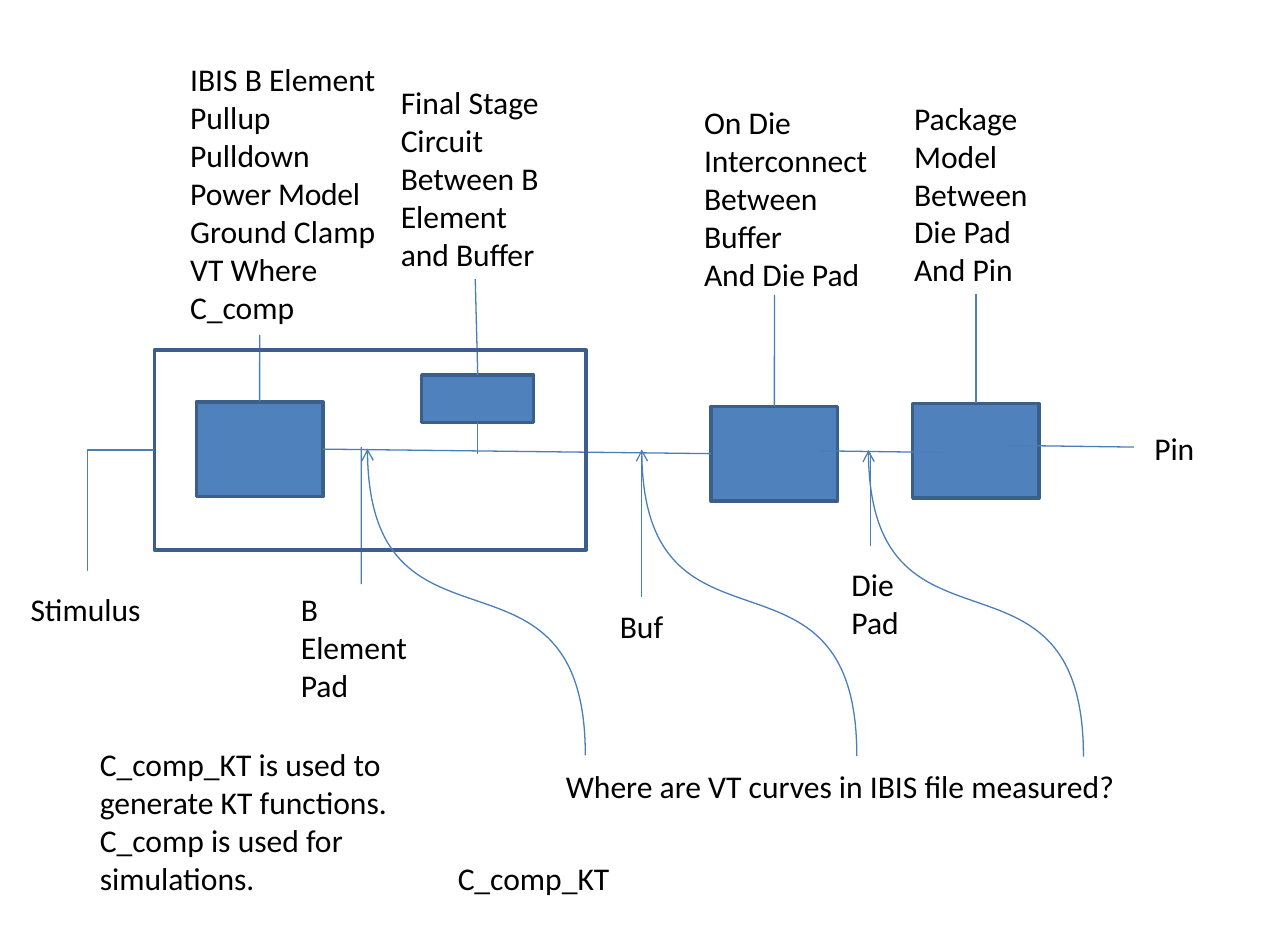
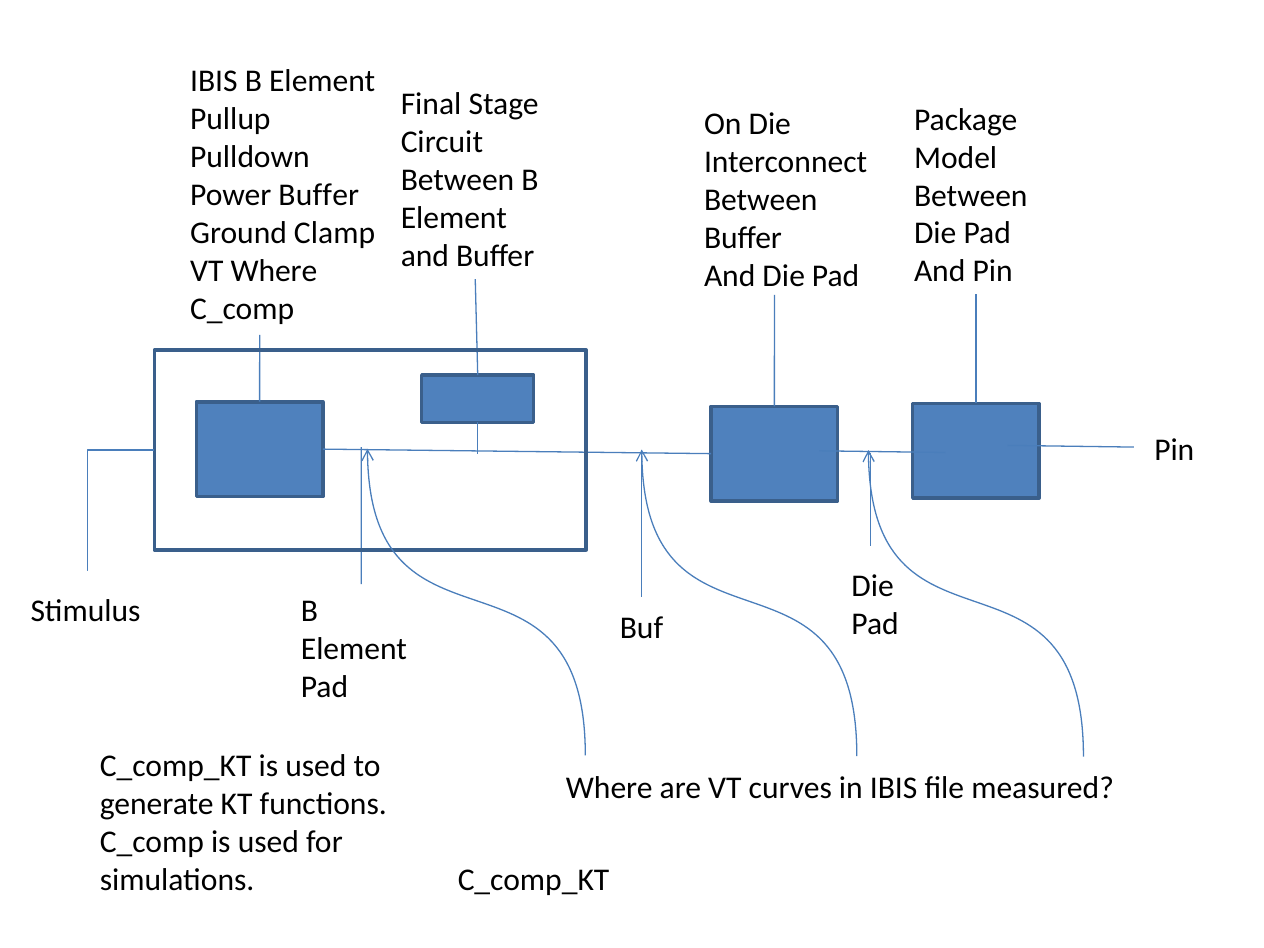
Power Model: Model -> Buffer (319, 195)
